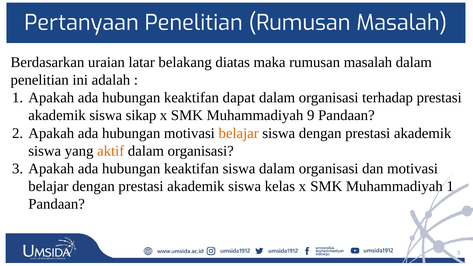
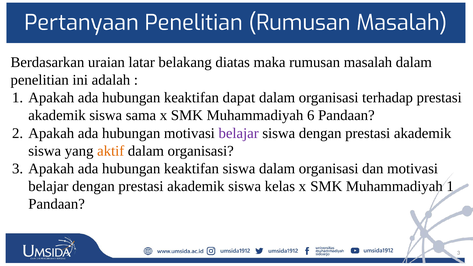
sikap: sikap -> sama (141, 115)
9: 9 -> 6 (311, 115)
belajar colour: orange -> purple (239, 133)
